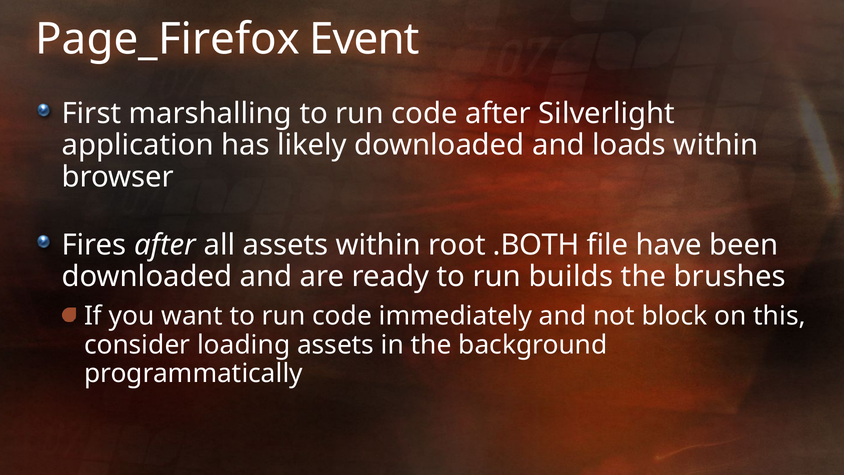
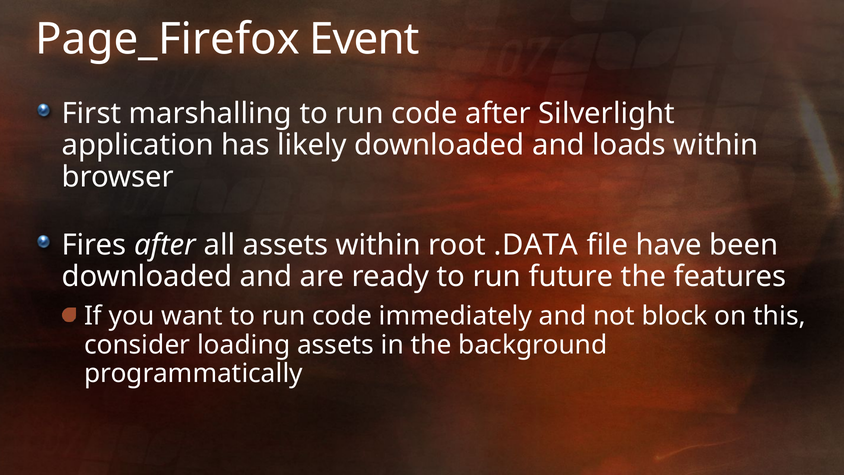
.BOTH: .BOTH -> .DATA (536, 245)
builds: builds -> future (571, 277)
brushes: brushes -> features (730, 277)
